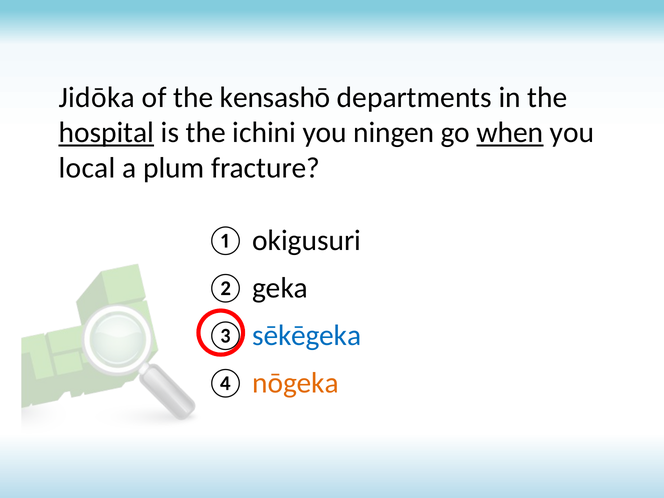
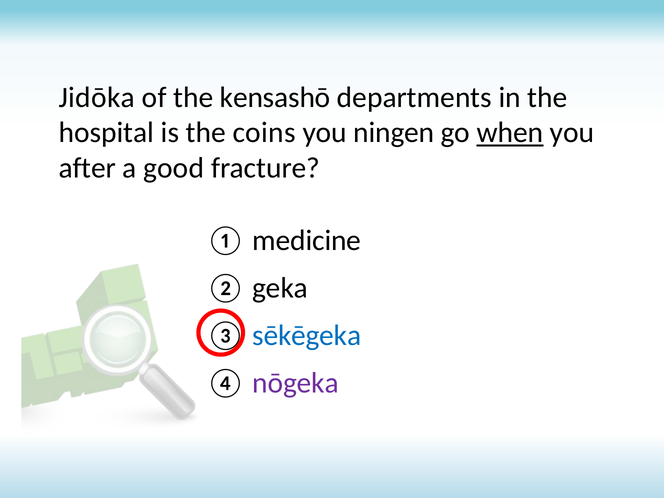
hospital underline: present -> none (106, 133)
ichini: ichini -> coins (264, 133)
local: local -> after (87, 168)
plum: plum -> good (174, 168)
okigusuri: okigusuri -> medicine (307, 241)
nōgeka colour: orange -> purple (296, 383)
